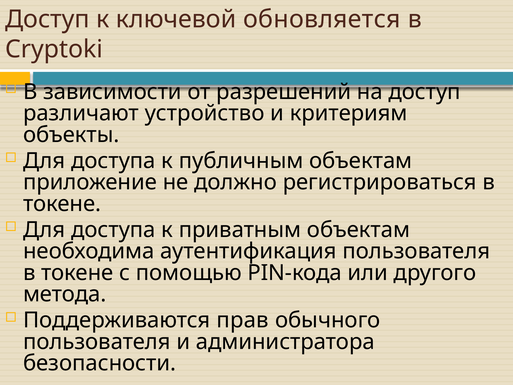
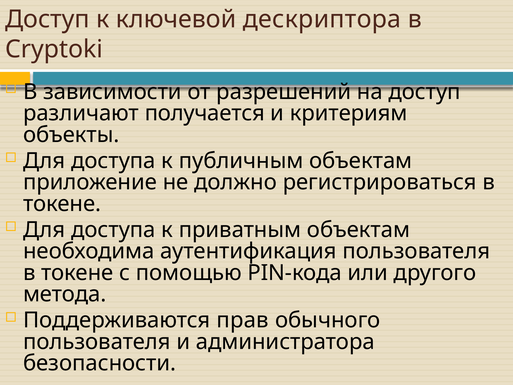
обновляется: обновляется -> дескриптора (322, 19)
устройство: устройство -> получается (205, 113)
